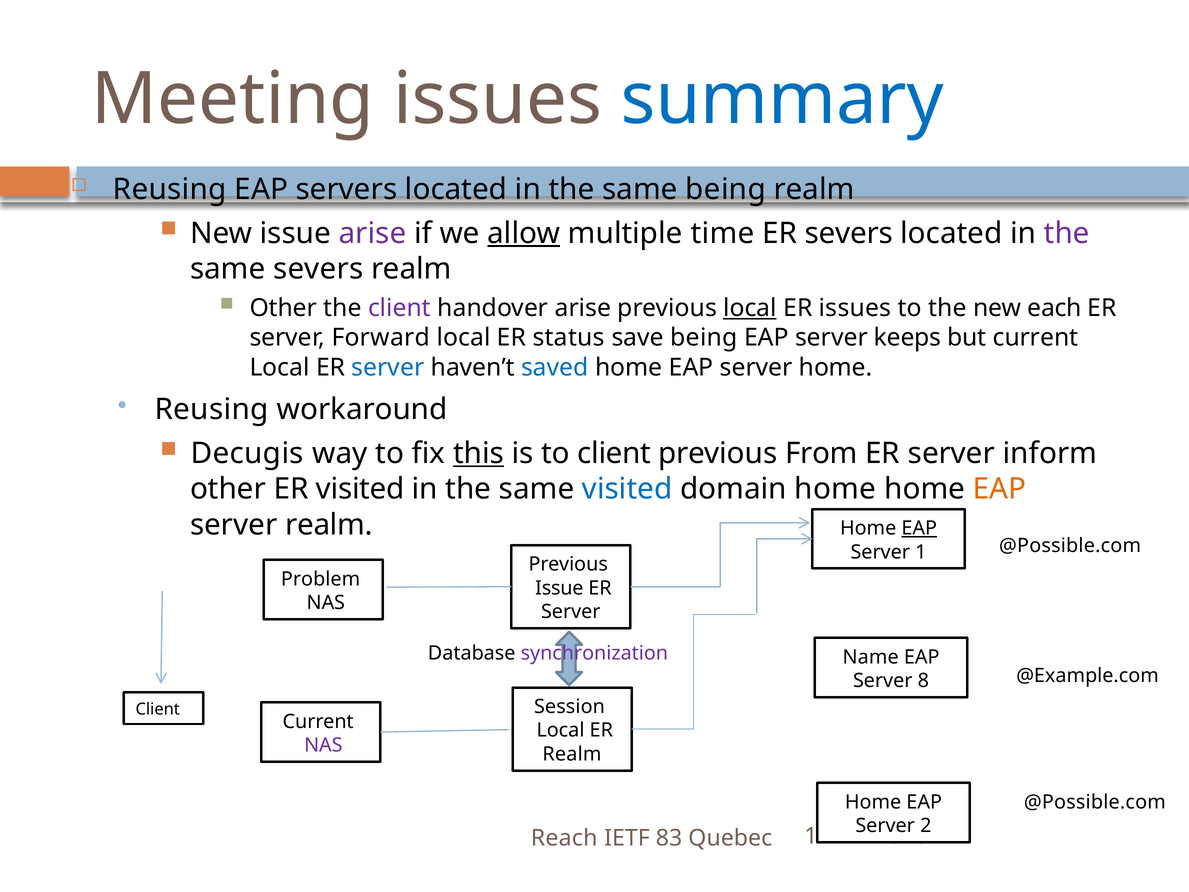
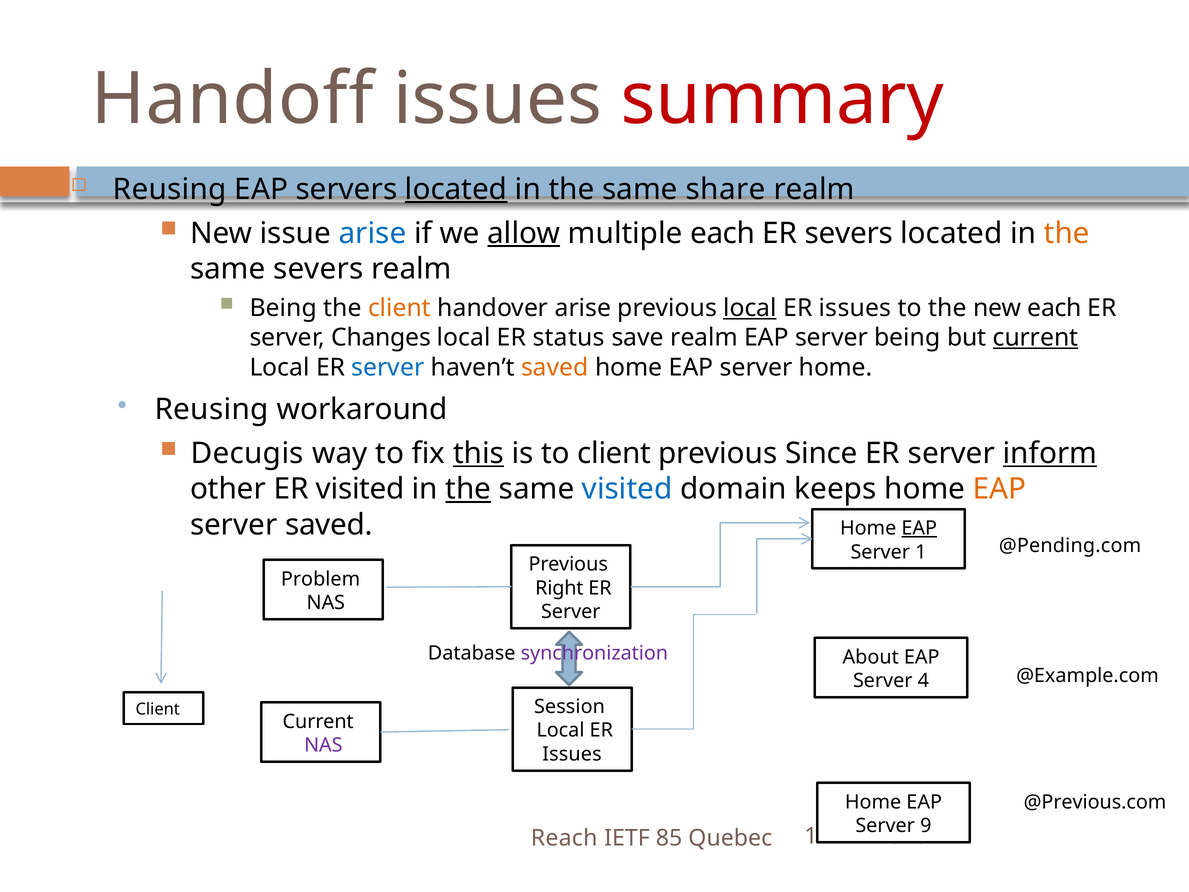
Meeting: Meeting -> Handoff (232, 99)
summary colour: blue -> red (782, 99)
located underline: none -> present (456, 189)
same being: being -> share (726, 189)
arise colour: purple -> blue (373, 233)
multiple time: time -> each (723, 233)
the colour: purple -> orange (1067, 233)
Other: Other -> Being (283, 308)
client colour: purple -> orange (400, 308)
Forward: Forward -> Changes (381, 338)
save being: being -> realm (704, 338)
server keeps: keeps -> being (907, 338)
current underline: none -> present (1035, 338)
saved colour: blue -> orange (555, 367)
From: From -> Since (821, 453)
inform underline: none -> present (1050, 453)
the underline: none -> present (468, 489)
domain home: home -> keeps (835, 489)
server realm: realm -> saved (329, 525)
@Possible.com: @Possible.com -> @Pending.com (1070, 545)
Issue: Issue -> Right (559, 588)
Name: Name -> About (871, 657)
8: 8 -> 4 (923, 681)
Realm: Realm -> Issues (572, 754)
@Possible.com: @Possible.com -> @Previous.com (1095, 802)
2: 2 -> 9 (926, 826)
83: 83 -> 85 (669, 838)
